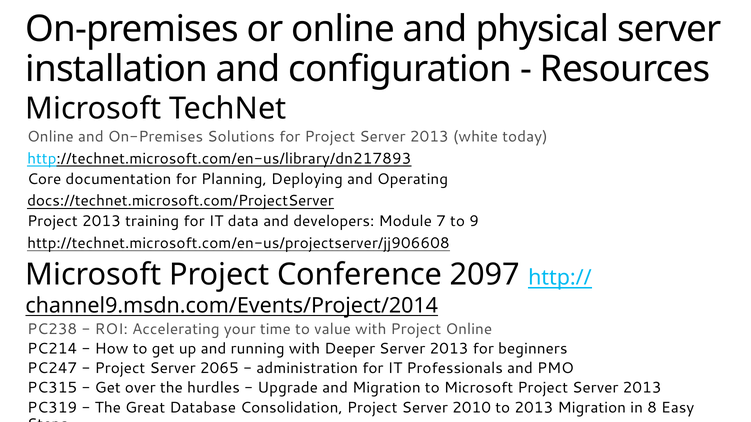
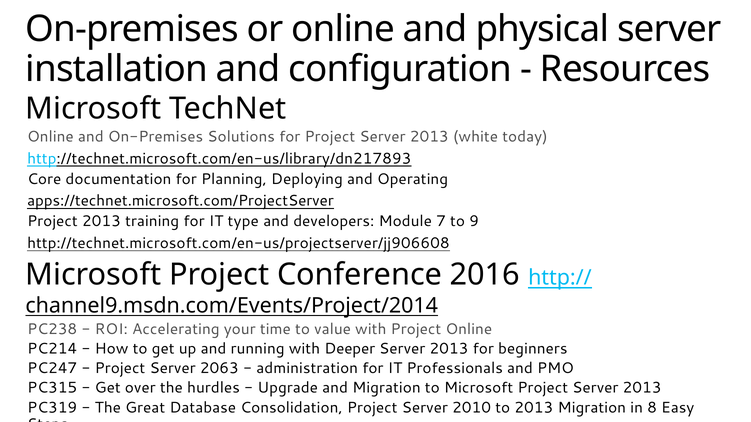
docs://technet.microsoft.com/ProjectServer: docs://technet.microsoft.com/ProjectServer -> apps://technet.microsoft.com/ProjectServer (180, 201)
data: data -> type (243, 222)
2097: 2097 -> 2016 (485, 275)
2065: 2065 -> 2063 (219, 369)
